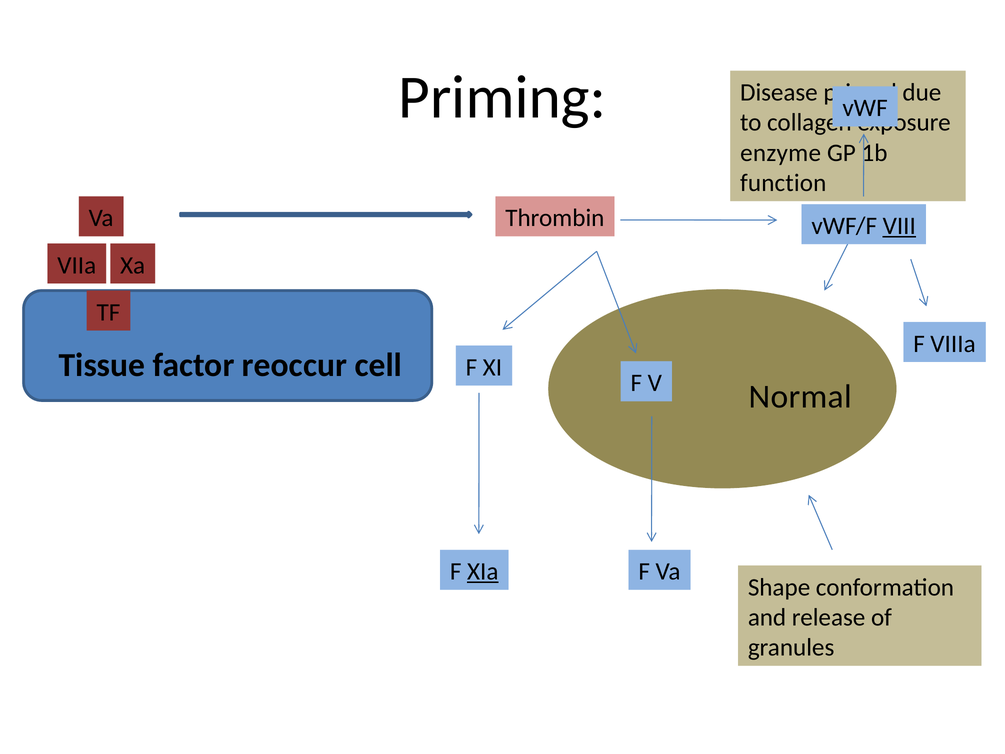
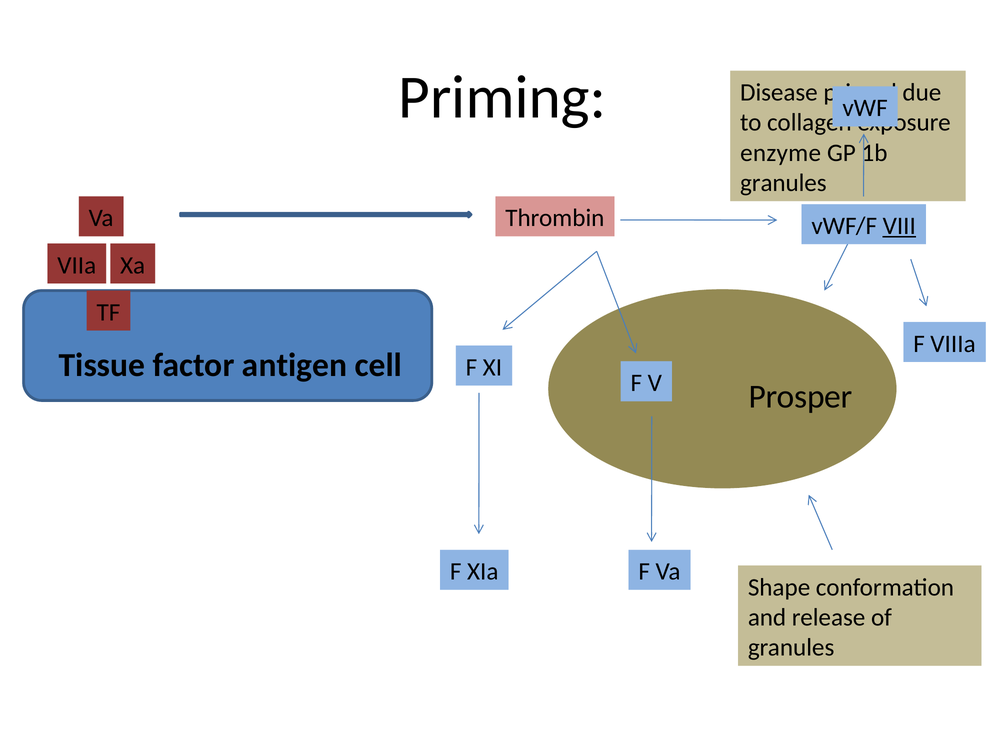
function: function -> granules (783, 183)
reoccur: reoccur -> antigen (295, 365)
Normal: Normal -> Prosper (801, 396)
XIa underline: present -> none (483, 571)
